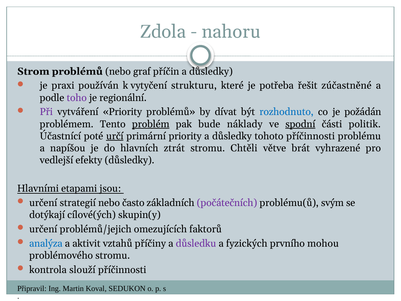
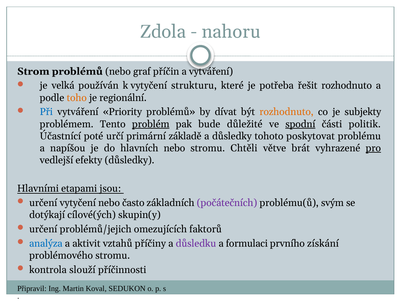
příčin a důsledky: důsledky -> vytváření (211, 71)
praxi: praxi -> velká (63, 86)
řešit zúčastněné: zúčastněné -> rozhodnuto (347, 86)
toho colour: purple -> orange (77, 98)
Při colour: purple -> blue (46, 112)
rozhodnuto colour: blue -> orange (287, 112)
požádán: požádán -> subjekty (363, 112)
náklady: náklady -> důležité (245, 124)
určí underline: present -> none (115, 136)
primární priority: priority -> základě (185, 136)
tohoto příčinnosti: příčinnosti -> poskytovat (311, 136)
hlavních ztrát: ztrát -> nebo (174, 148)
pro underline: none -> present (373, 148)
určení strategií: strategií -> vytyčení (78, 203)
fyzických: fyzických -> formulaci (247, 243)
mohou: mohou -> získání (323, 243)
